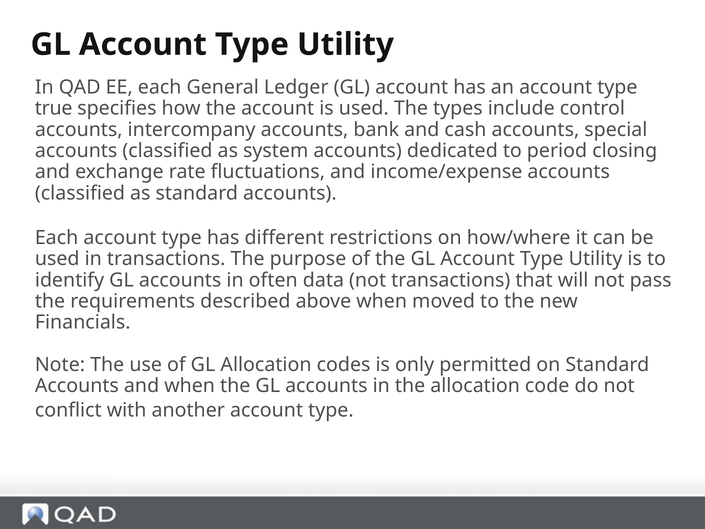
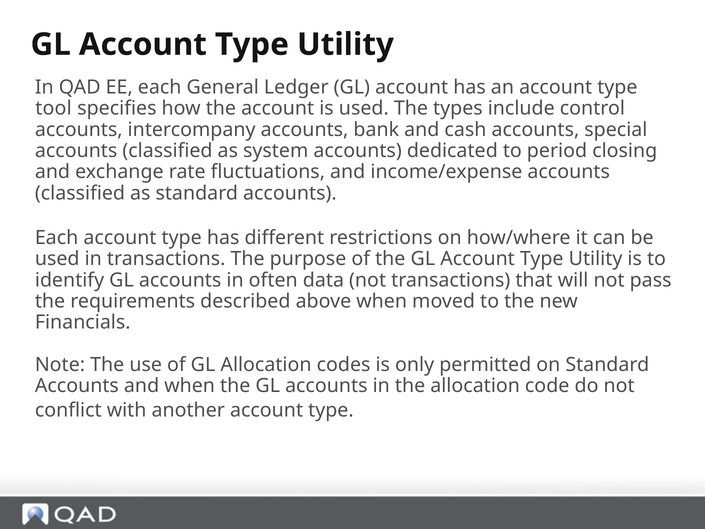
true: true -> tool (53, 108)
